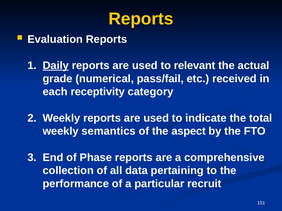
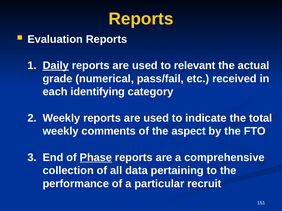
receptivity: receptivity -> identifying (98, 92)
semantics: semantics -> comments (109, 131)
Phase underline: none -> present (96, 158)
